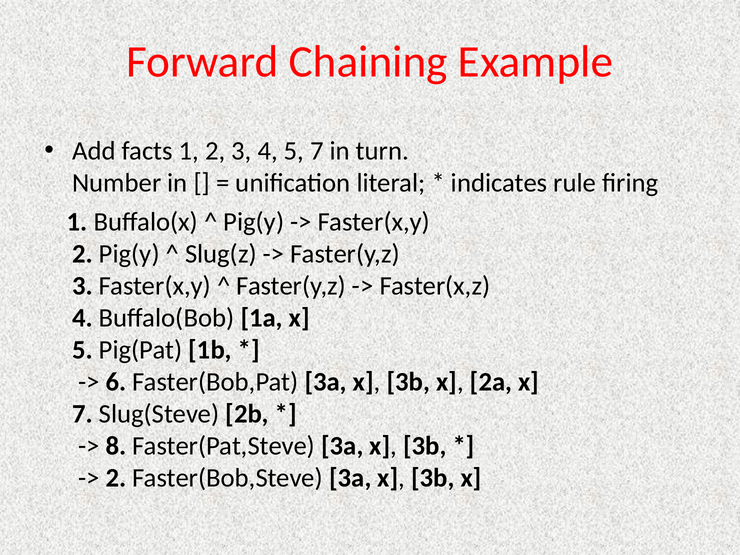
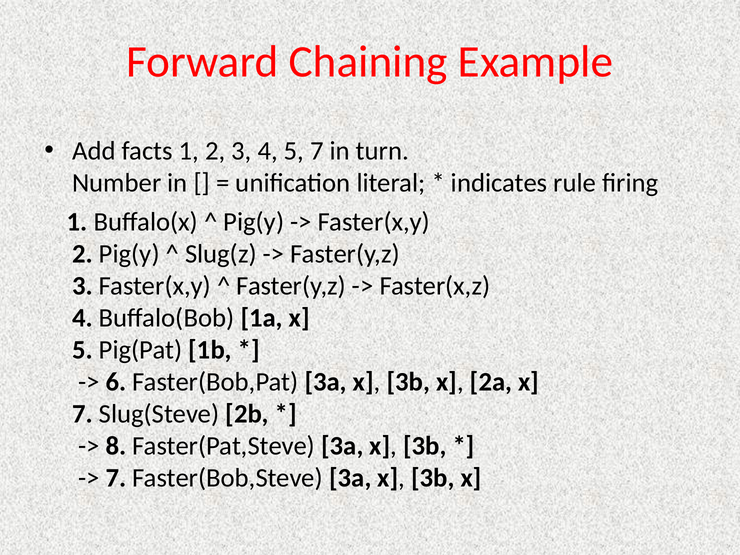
2: 2 -> 7 (116, 478)
